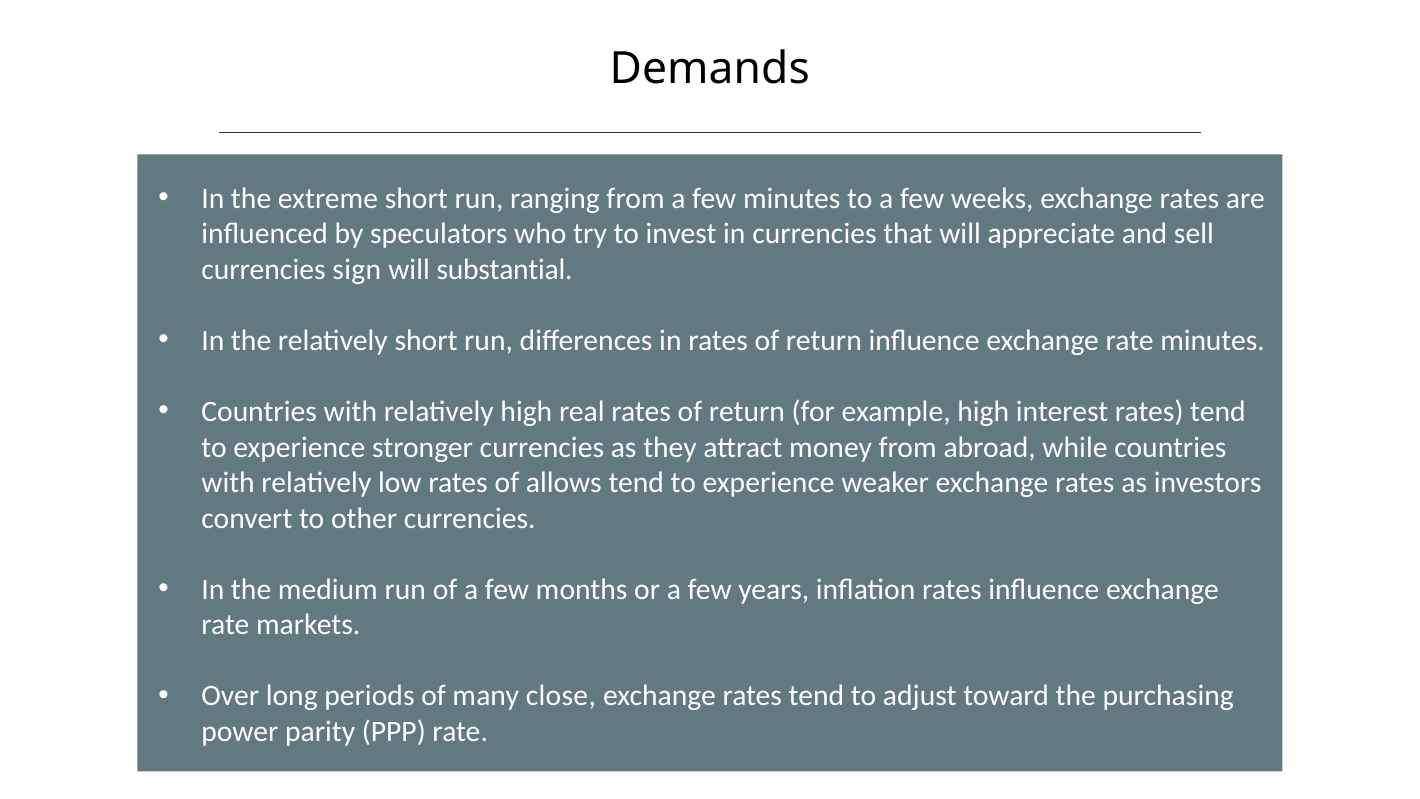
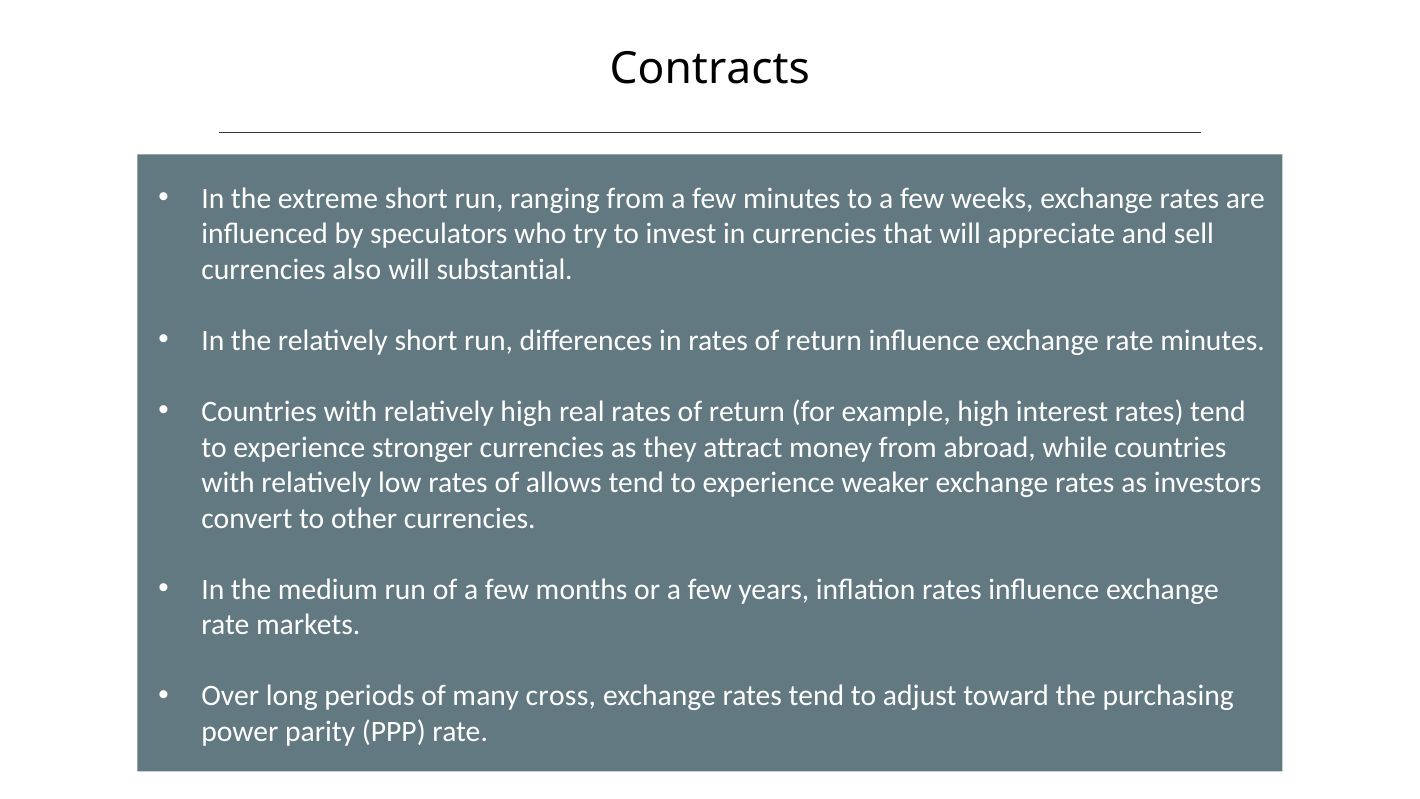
Demands: Demands -> Contracts (710, 69)
sign: sign -> also (357, 270)
close: close -> cross (561, 696)
